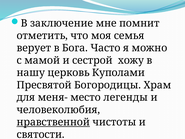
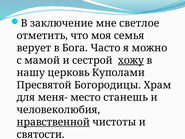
помнит: помнит -> светлое (139, 23)
хожу underline: none -> present (131, 60)
легенды: легенды -> станешь (126, 97)
